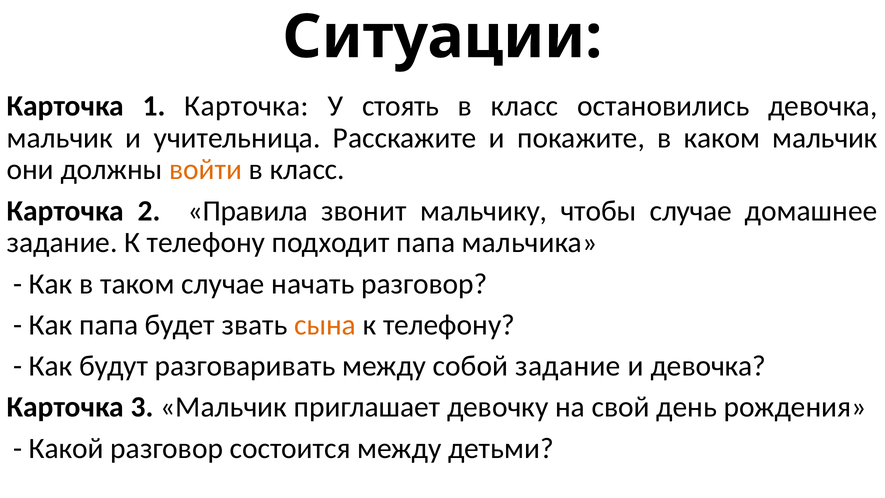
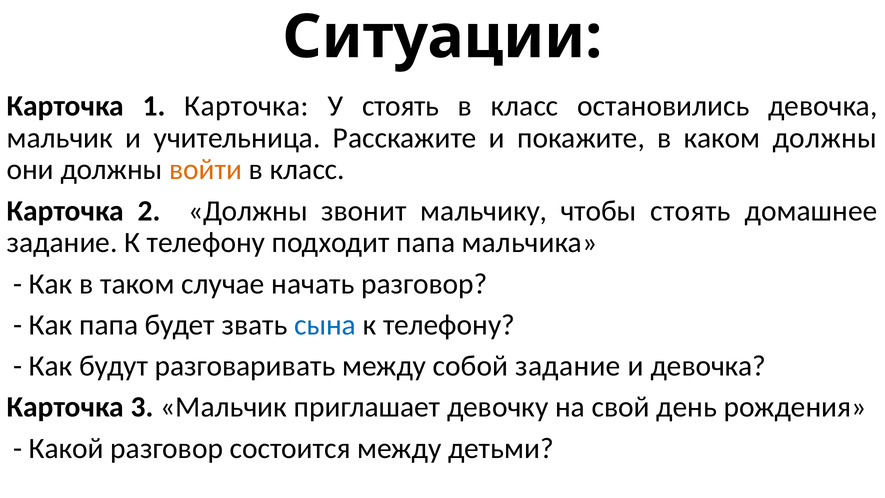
каком мальчик: мальчик -> должны (825, 138)
2 Правила: Правила -> Должны (248, 211)
чтобы случае: случае -> стоять (691, 211)
сына colour: orange -> blue (325, 325)
